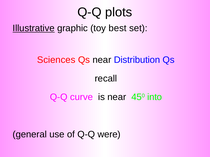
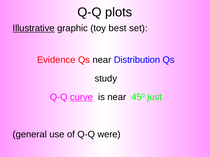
Sciences: Sciences -> Evidence (56, 60)
recall: recall -> study (106, 79)
curve underline: none -> present (82, 97)
into: into -> just (155, 97)
